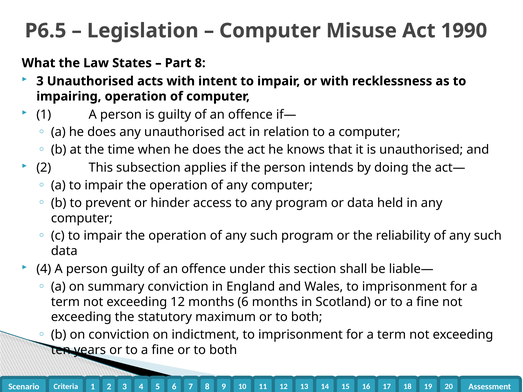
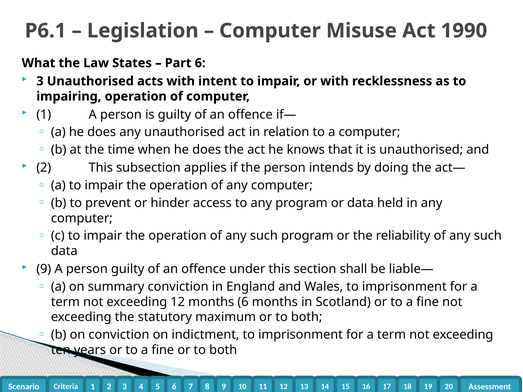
P6.5: P6.5 -> P6.1 (46, 31)
Part 8: 8 -> 6 (200, 63)
4: 4 -> 9 (44, 269)
